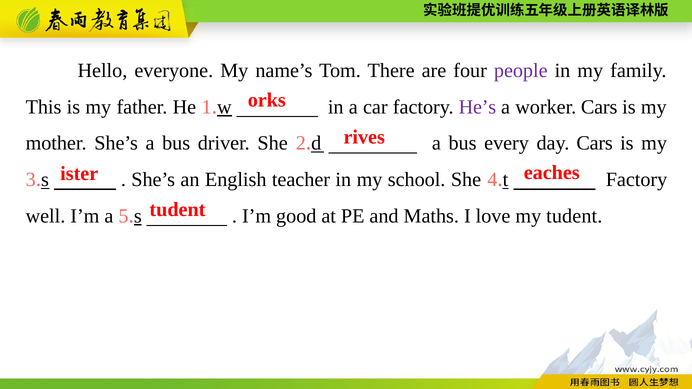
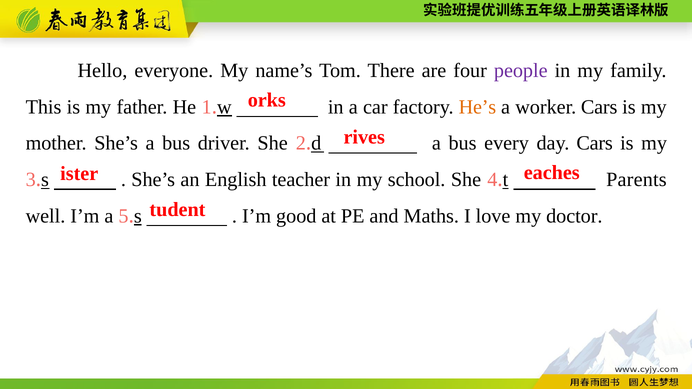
He’s colour: purple -> orange (477, 107)
Factory: Factory -> Parents (636, 180)
my tudent: tudent -> doctor (574, 216)
